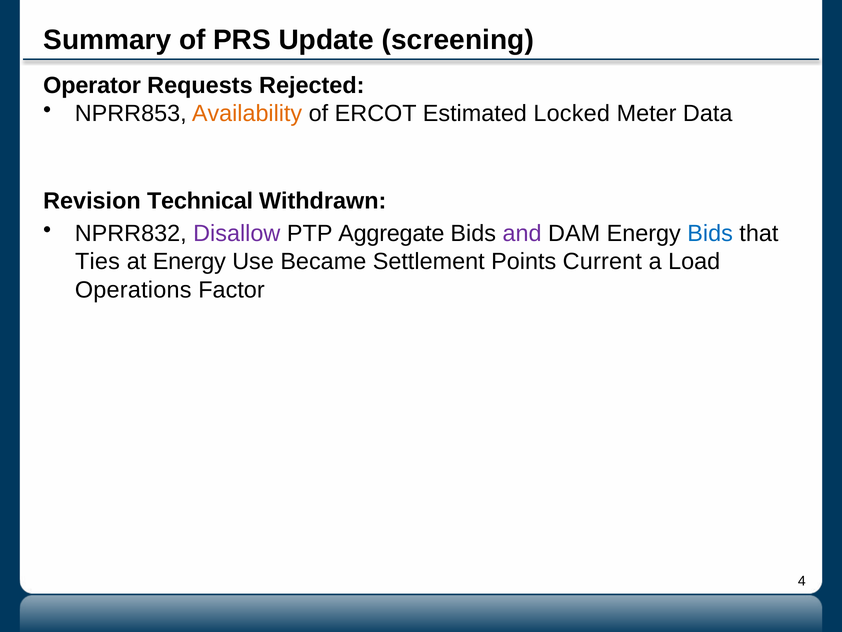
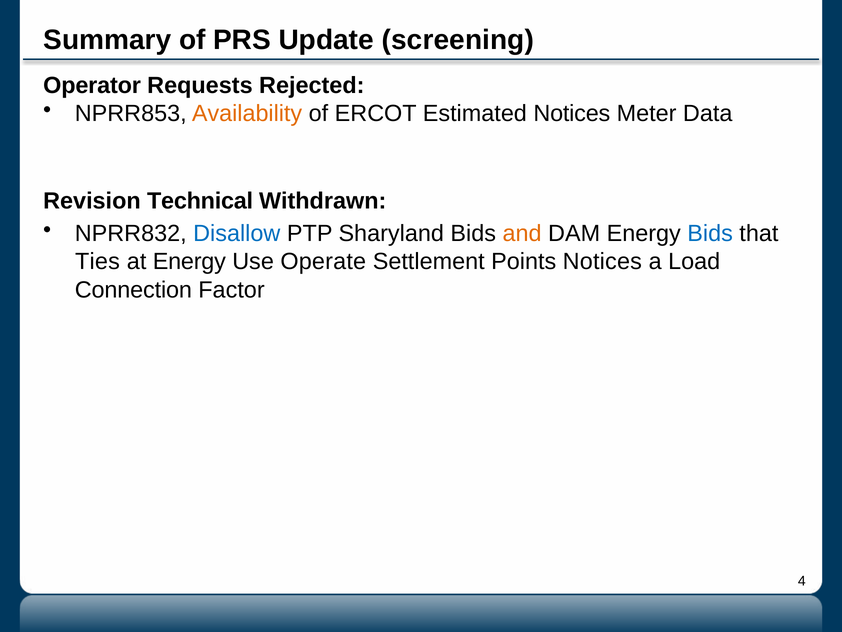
Estimated Locked: Locked -> Notices (572, 114)
Disallow colour: purple -> blue (237, 233)
Aggregate: Aggregate -> Sharyland (391, 233)
and colour: purple -> orange (522, 233)
Became: Became -> Operate (323, 262)
Points Current: Current -> Notices (602, 262)
Operations: Operations -> Connection (133, 290)
